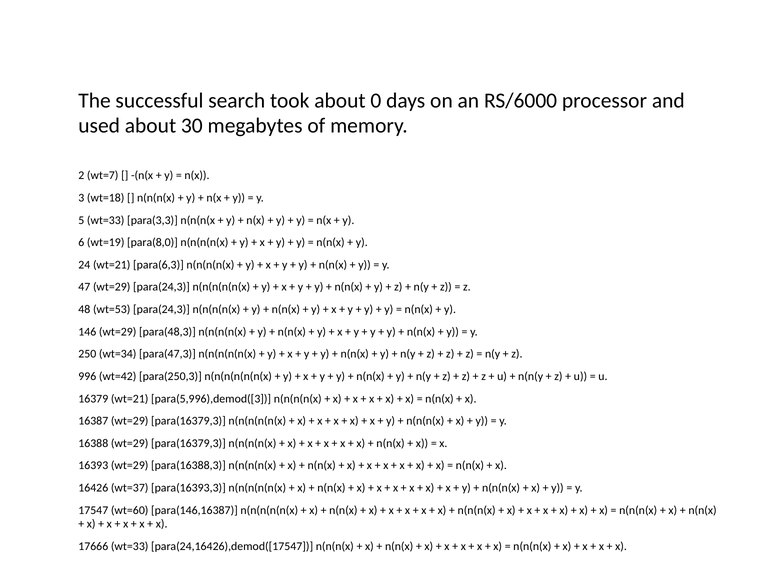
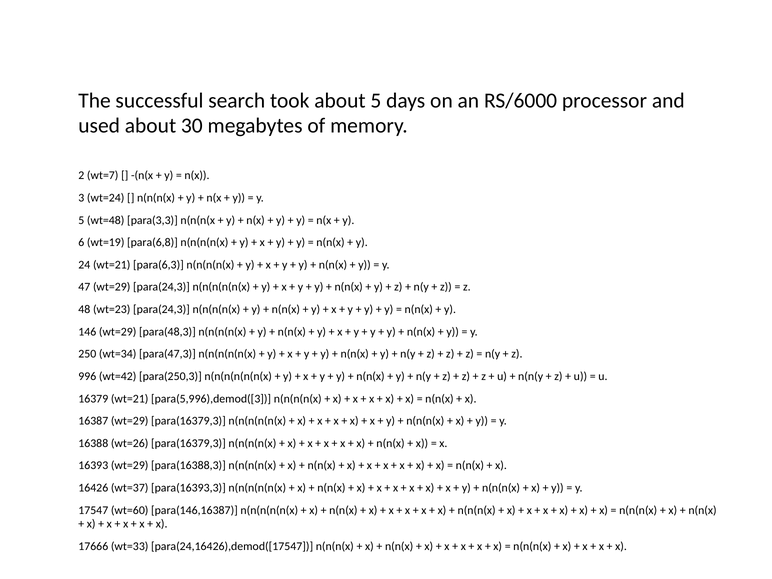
about 0: 0 -> 5 (376, 100)
wt=18: wt=18 -> wt=24 (106, 198)
5 wt=33: wt=33 -> wt=48 (106, 220)
para(8,0: para(8,0 -> para(6,8 (152, 242)
wt=53: wt=53 -> wt=23 (112, 309)
16388 wt=29: wt=29 -> wt=26 (130, 443)
